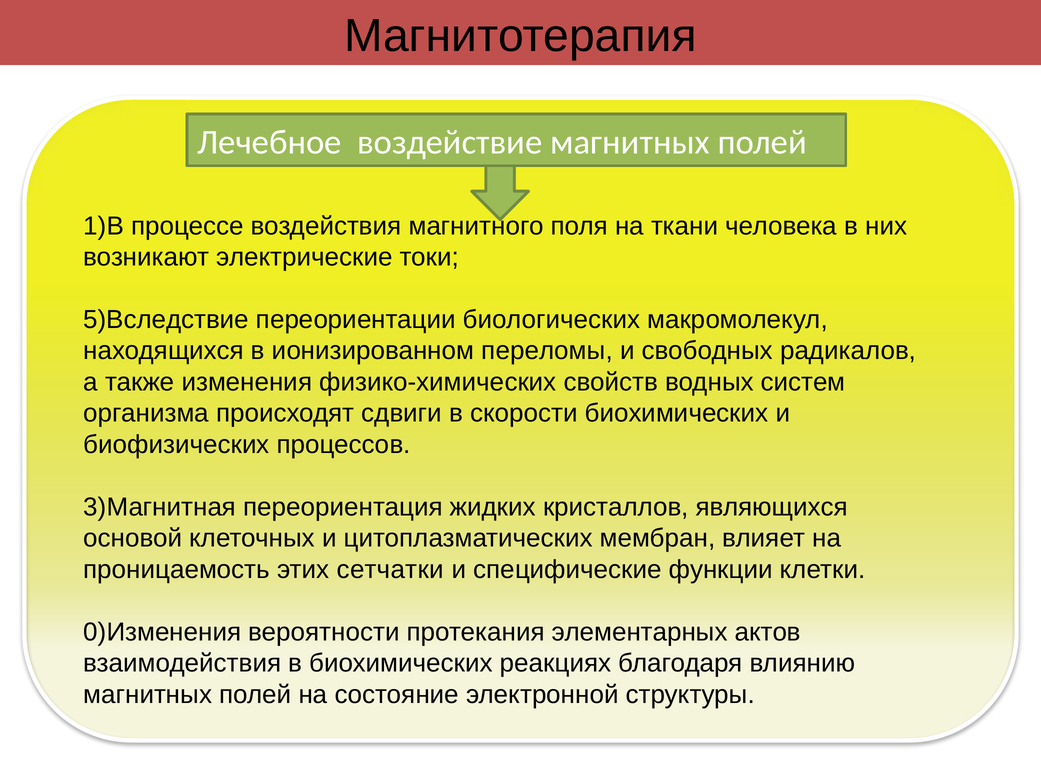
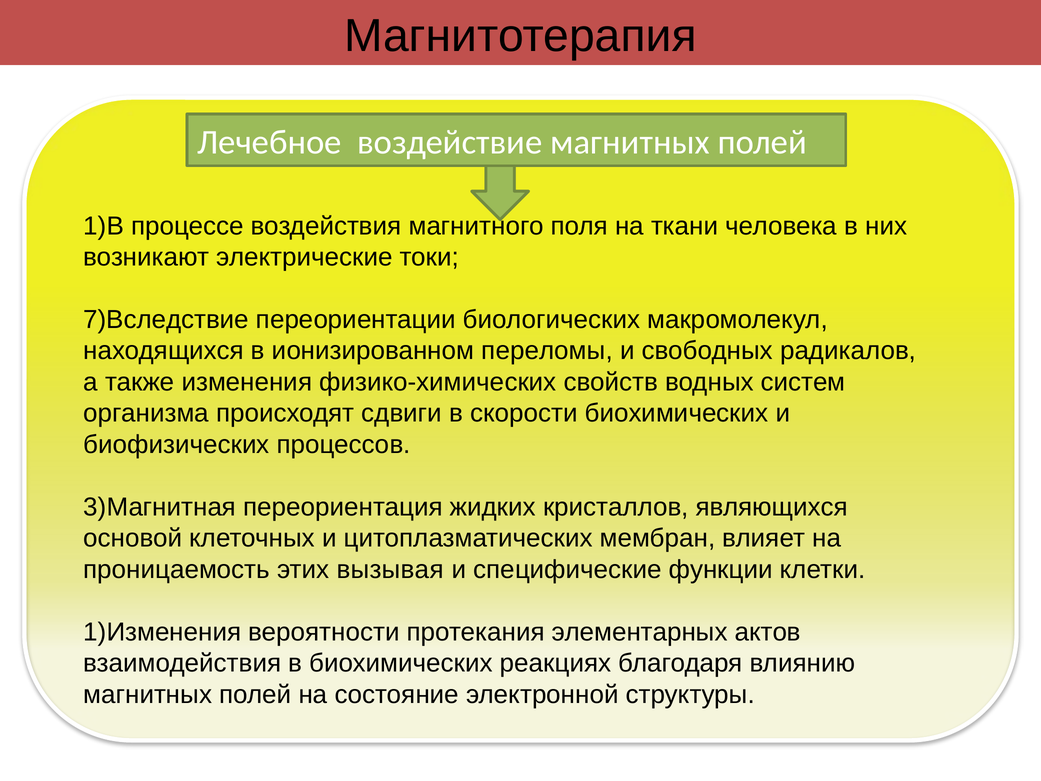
5)Вследствие: 5)Вследствие -> 7)Вследствие (166, 320)
сетчатки: сетчатки -> вызывая (390, 569)
0)Изменения: 0)Изменения -> 1)Изменения (162, 632)
